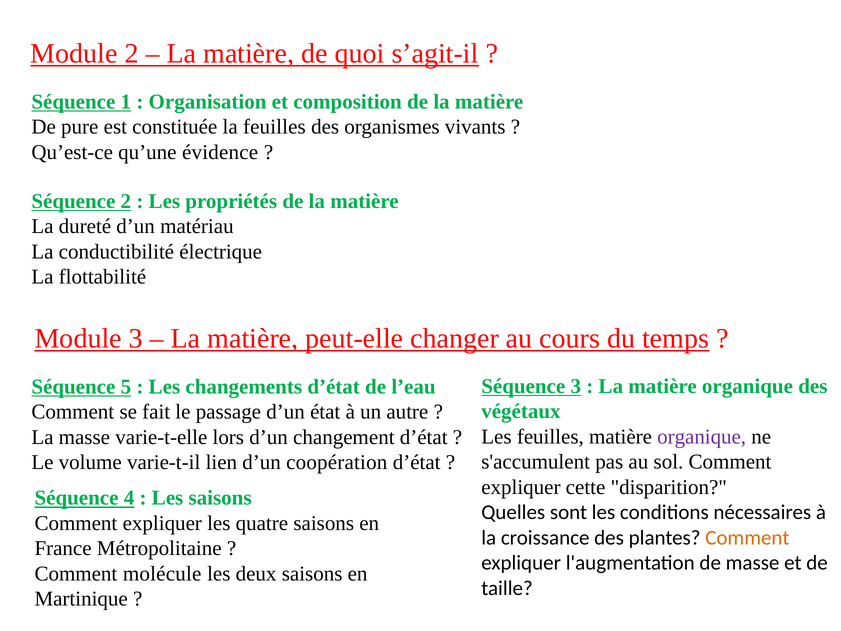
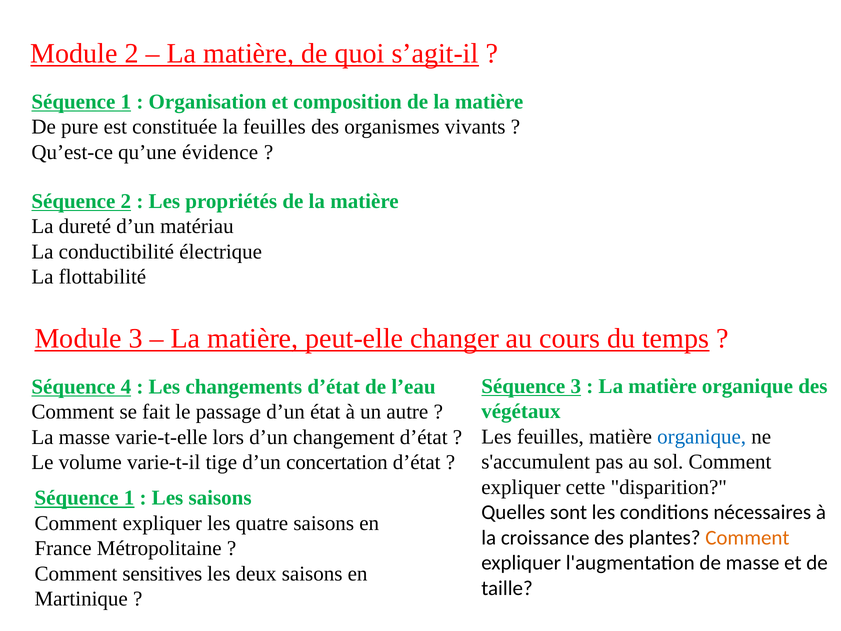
5: 5 -> 4 (126, 387)
organique colour: purple -> blue (702, 437)
lien: lien -> tige (221, 462)
coopération: coopération -> concertation (337, 462)
4: 4 -> 1 (129, 498)
molécule: molécule -> sensitives (162, 574)
